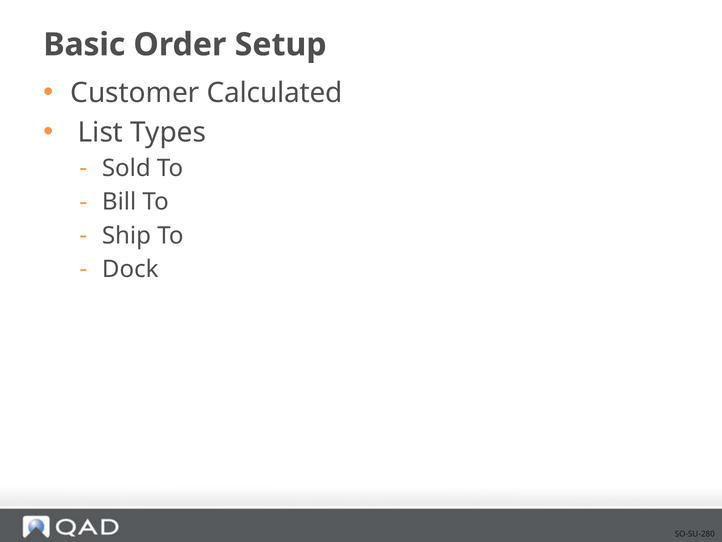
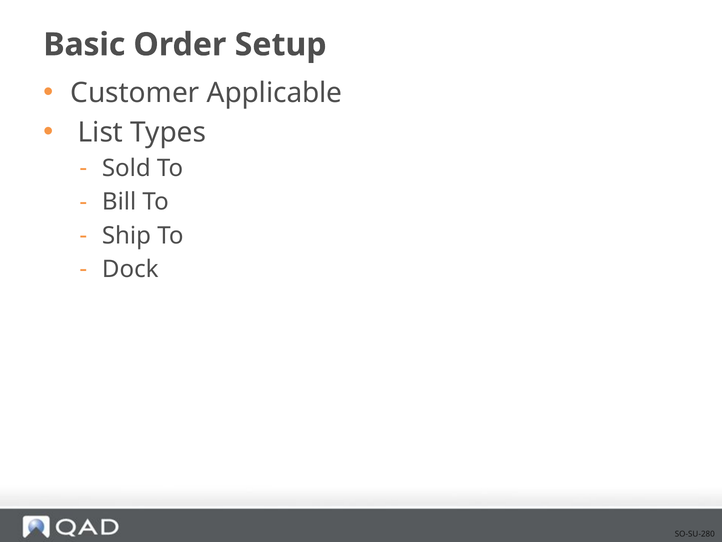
Calculated: Calculated -> Applicable (275, 93)
